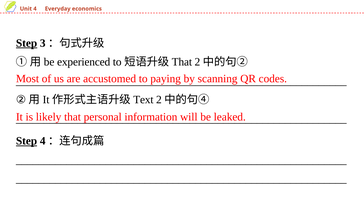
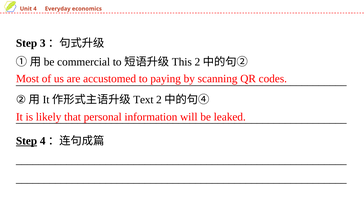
Step underline: present -> none (27, 43)
experienced: experienced -> commercial (84, 62)
That: That -> This (182, 62)
